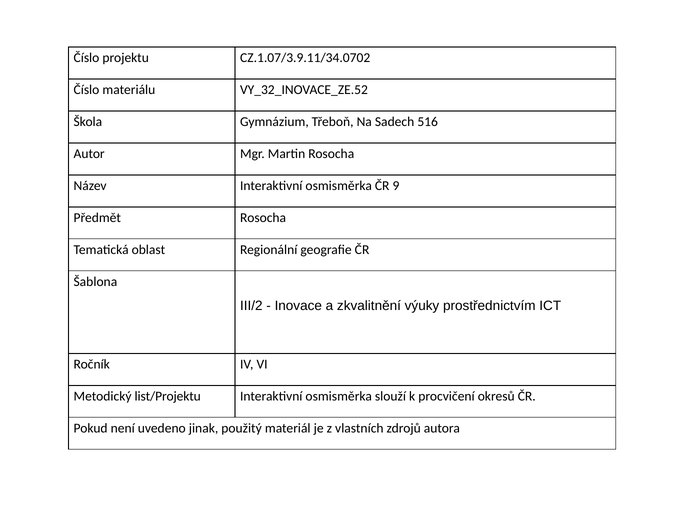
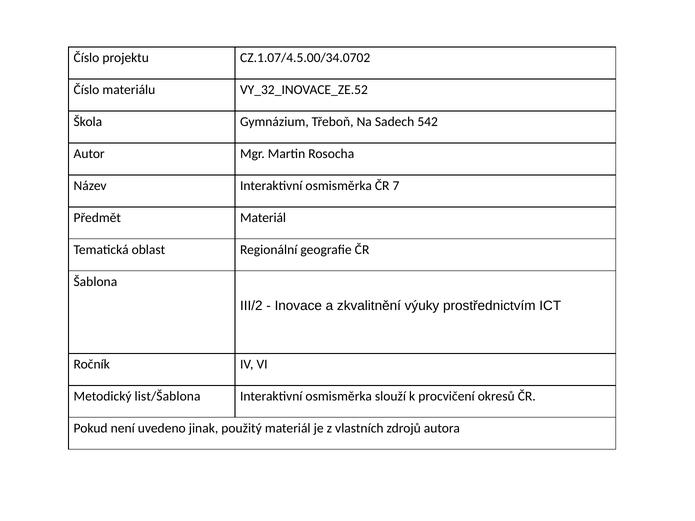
CZ.1.07/3.9.11/34.0702: CZ.1.07/3.9.11/34.0702 -> CZ.1.07/4.5.00/34.0702 (305, 58)
516: 516 -> 542 (428, 122)
9: 9 -> 7 (396, 186)
Předmět Rosocha: Rosocha -> Materiál (263, 218)
list/Projektu: list/Projektu -> list/Šablona (168, 396)
